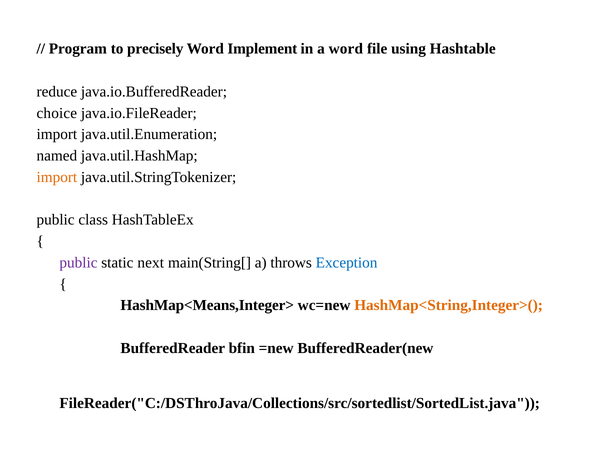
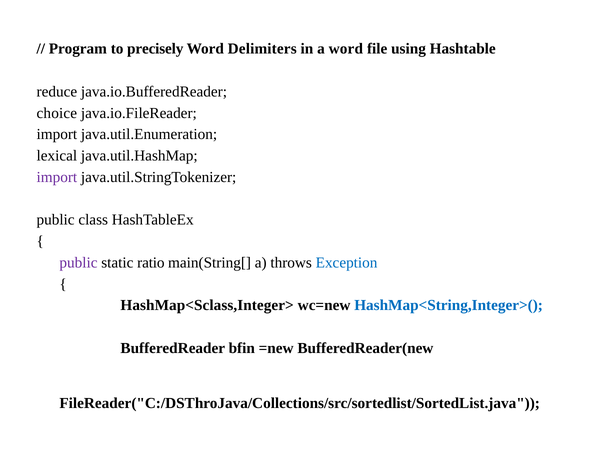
Implement: Implement -> Delimiters (262, 49)
named: named -> lexical (57, 156)
import colour: orange -> purple (57, 177)
next: next -> ratio (151, 262)
HashMap<Means,Integer>: HashMap<Means,Integer> -> HashMap<Sclass,Integer> (207, 305)
HashMap<String,Integer>( colour: orange -> blue (449, 305)
